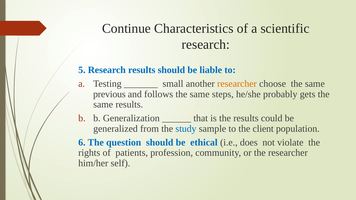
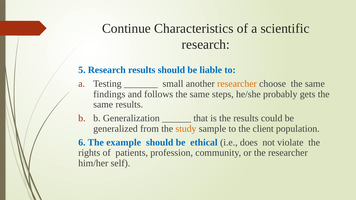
previous: previous -> findings (109, 94)
study colour: blue -> orange (186, 129)
question: question -> example (124, 143)
